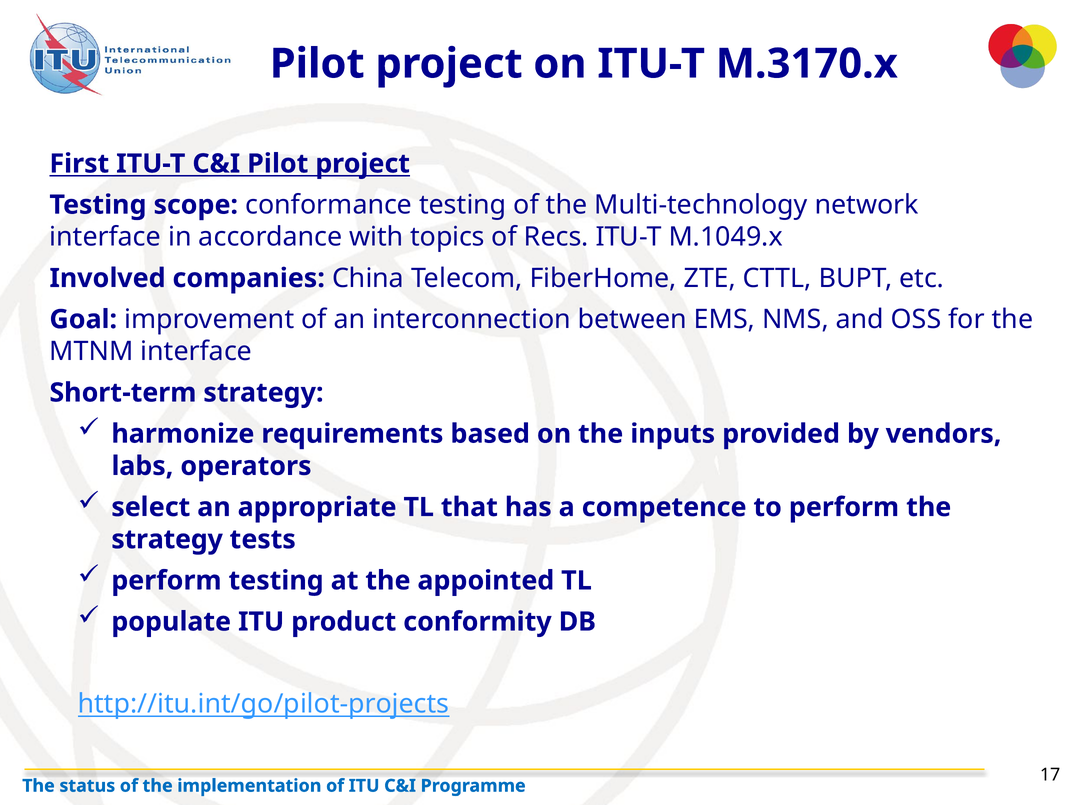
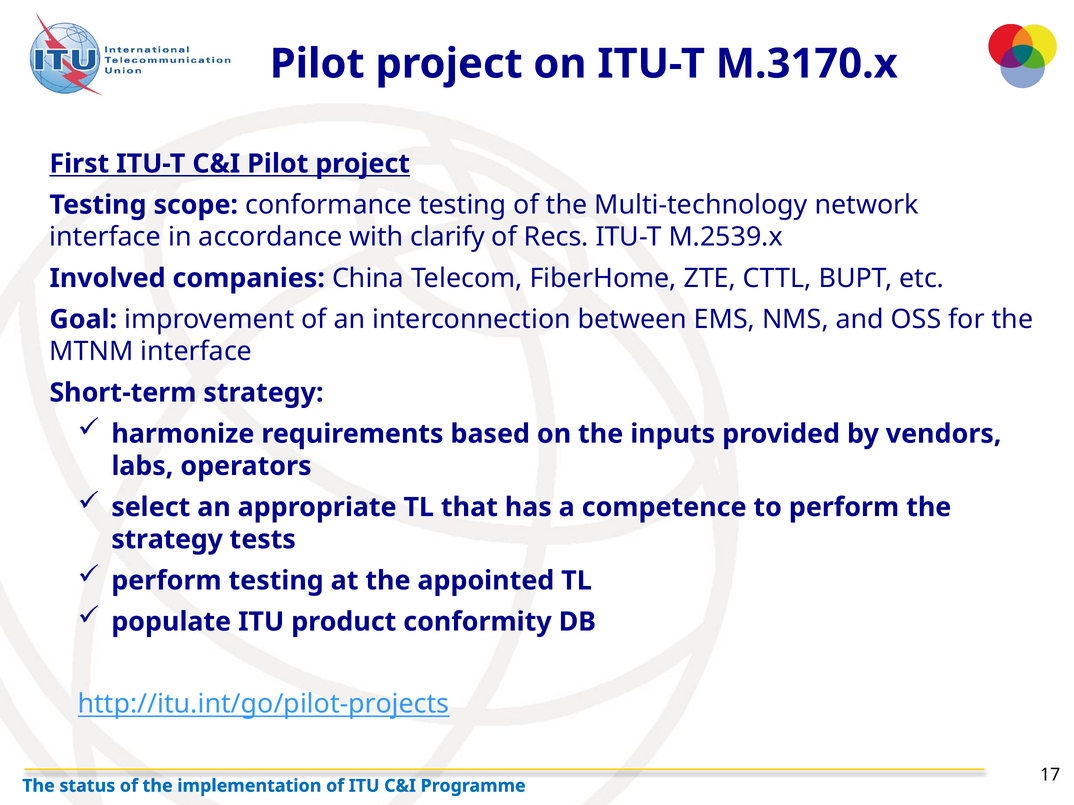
topics: topics -> clarify (448, 237)
M.1049.x: M.1049.x -> M.2539.x (726, 237)
